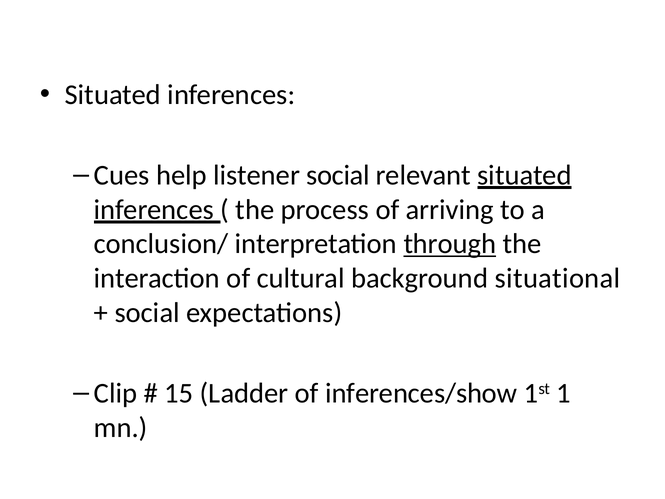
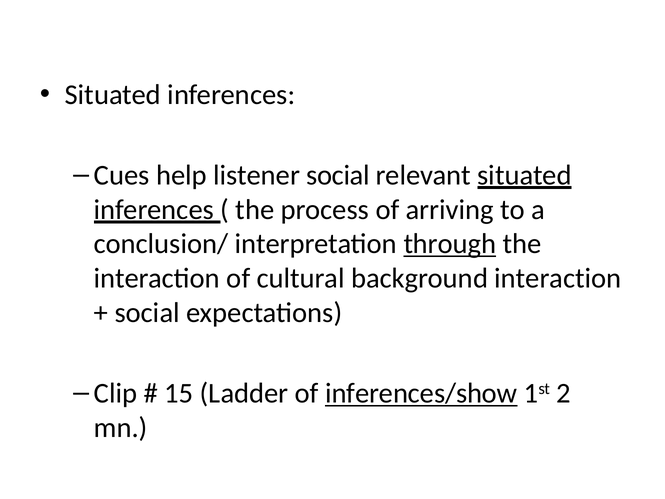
background situational: situational -> interaction (558, 278)
inferences/show underline: none -> present (421, 393)
1: 1 -> 2 (563, 393)
